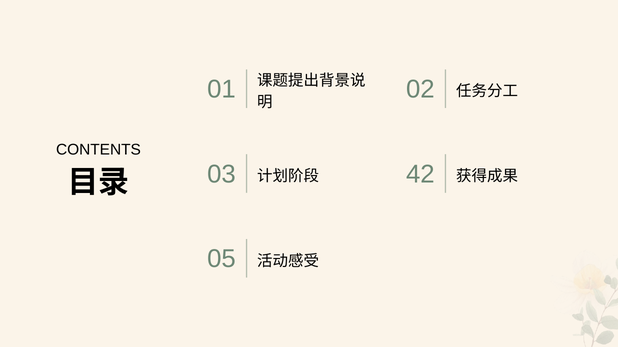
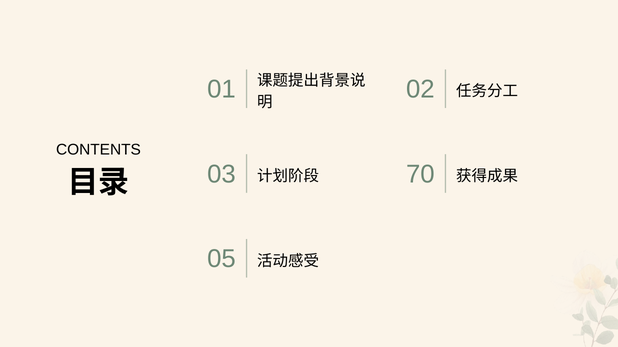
42: 42 -> 70 (420, 174)
